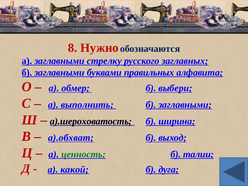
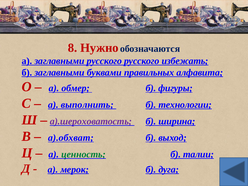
заглавными стрелку: стрелку -> русского (104, 61)
заглавных: заглавных -> избежать (185, 61)
выбери: выбери -> фигуры (175, 88)
заглавными: заглавными -> технологии (185, 105)
а).шероховатость colour: black -> purple (91, 121)
какой: какой -> мерок (75, 169)
